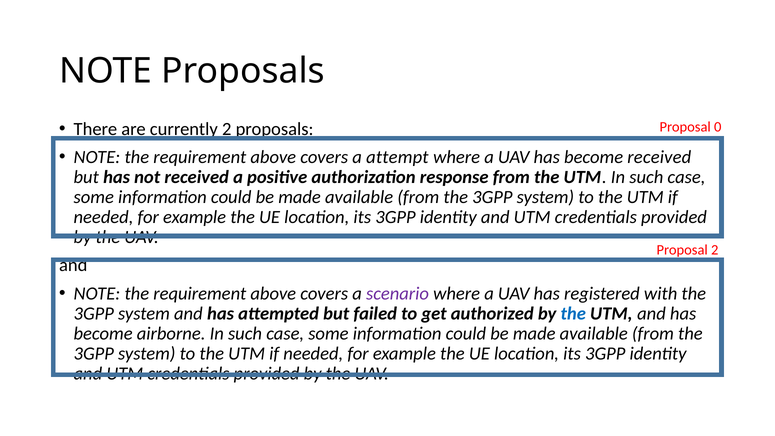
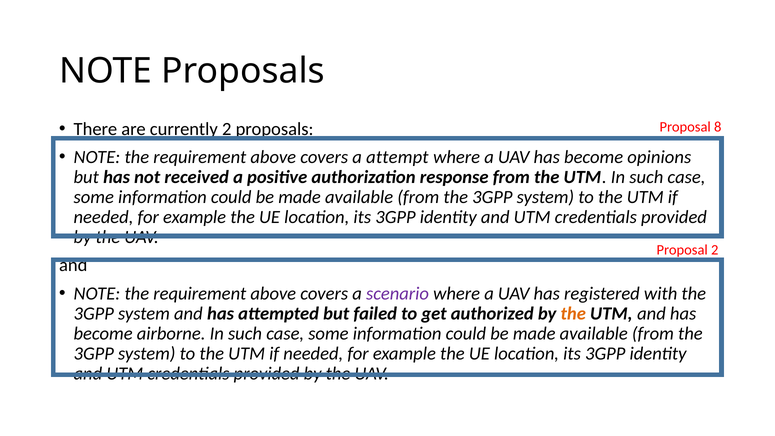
0: 0 -> 8 (718, 127)
become received: received -> opinions (659, 157)
the colour: blue -> orange (573, 313)
